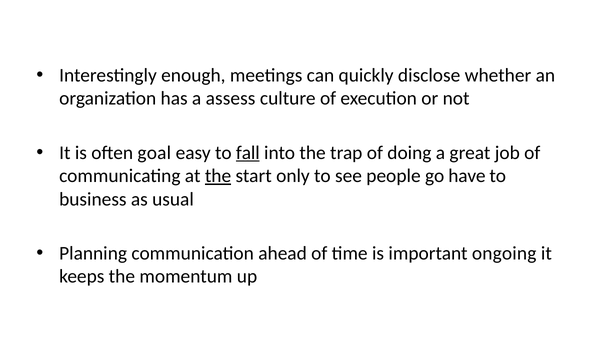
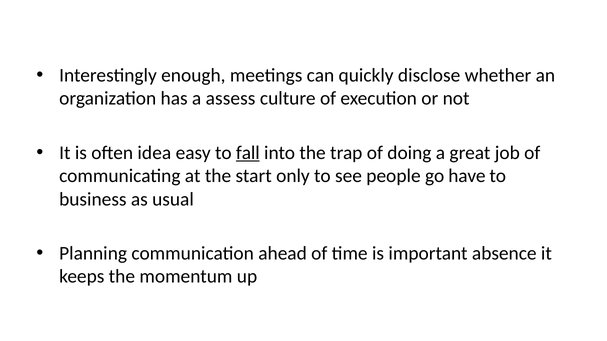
goal: goal -> idea (154, 153)
the underline: present -> none (218, 176)
ongoing: ongoing -> absence (504, 254)
